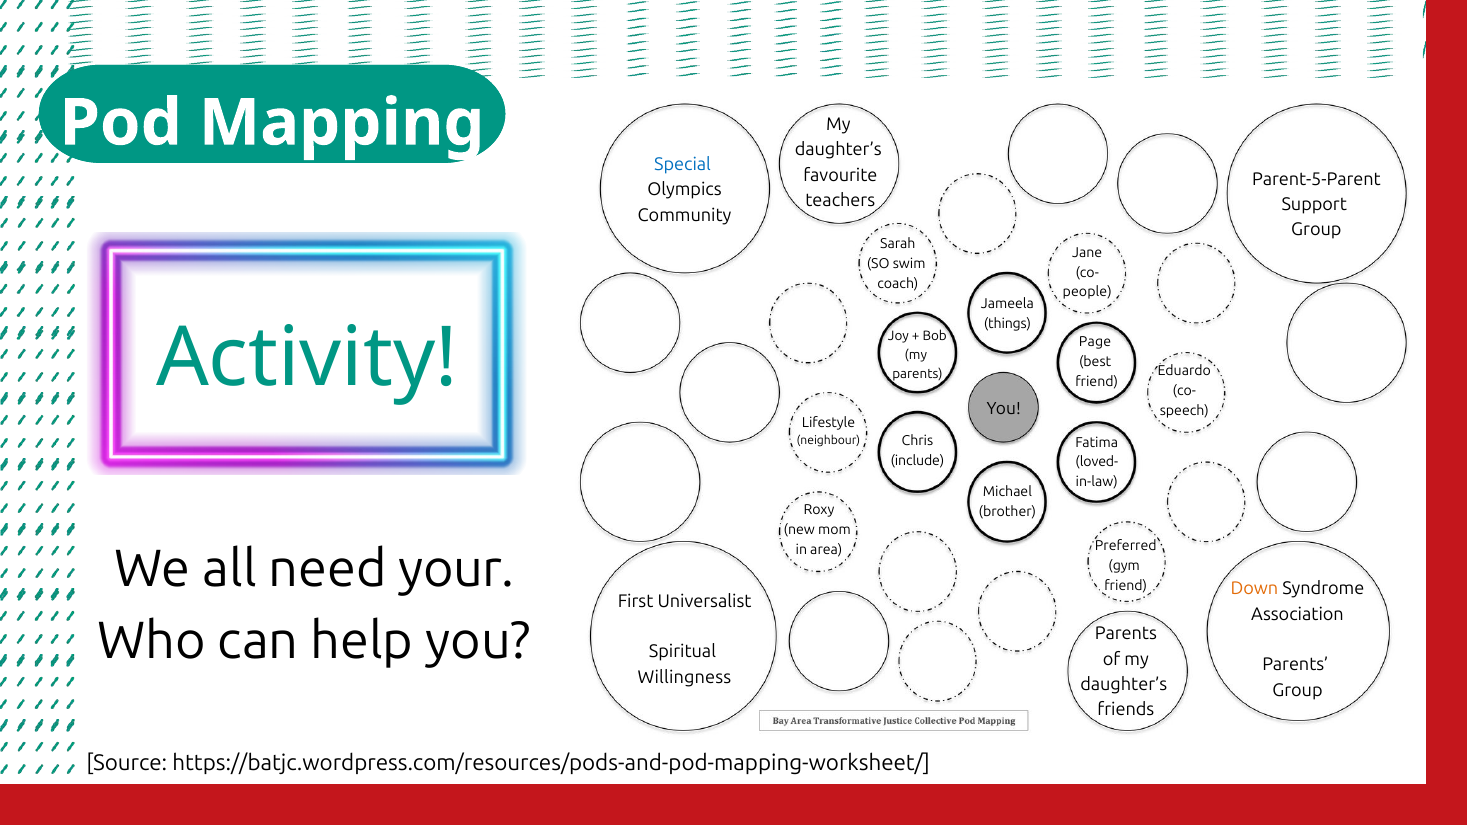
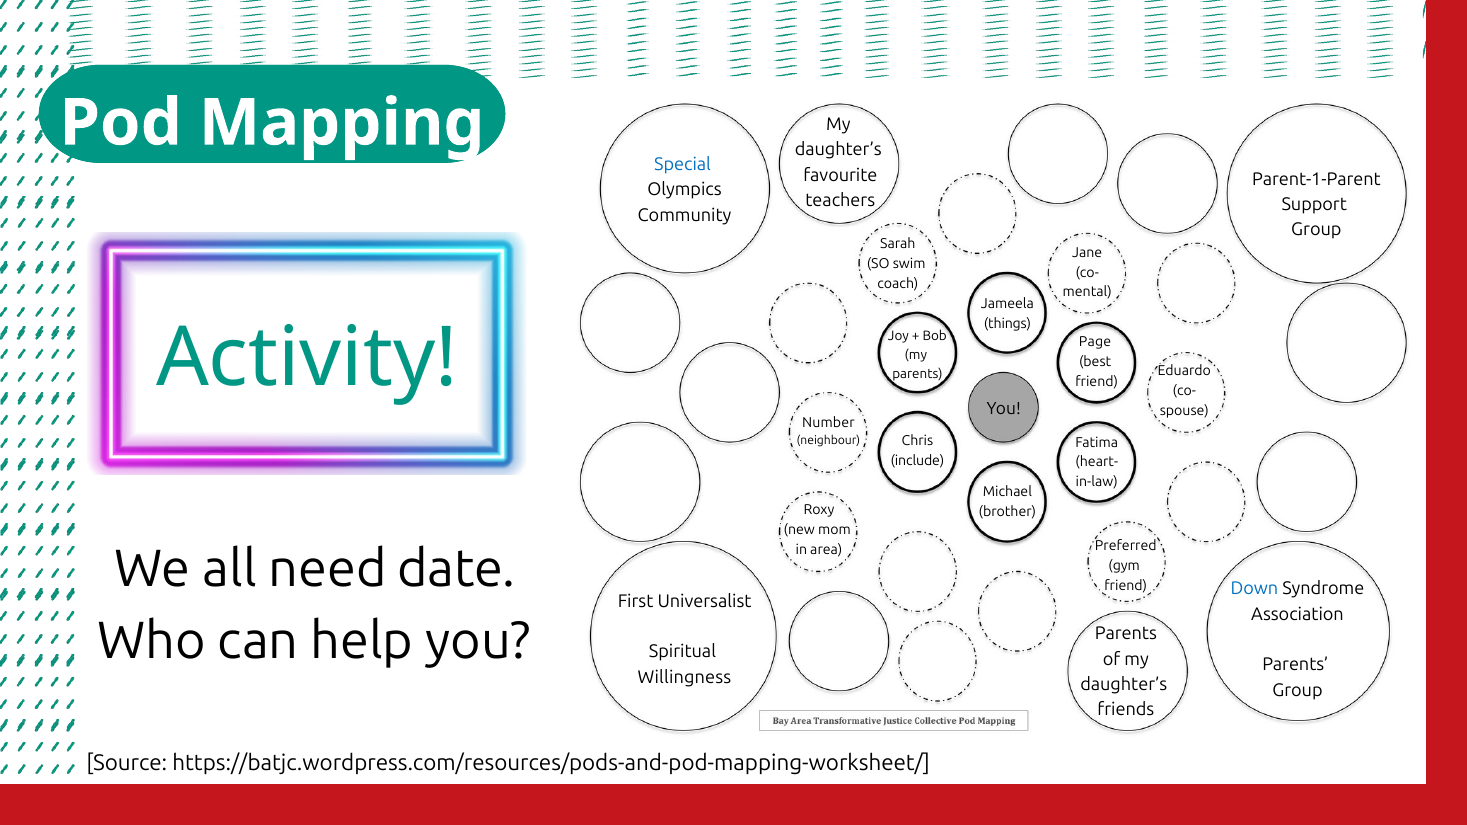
Parent-5-Parent: Parent-5-Parent -> Parent-1-Parent (1316, 179)
people: people -> mental (1087, 292)
speech: speech -> spouse (1184, 411)
Lifestyle: Lifestyle -> Number (828, 423)
loved-: loved- -> heart- (1097, 462)
your: your -> date (457, 570)
Down colour: orange -> blue (1254, 589)
